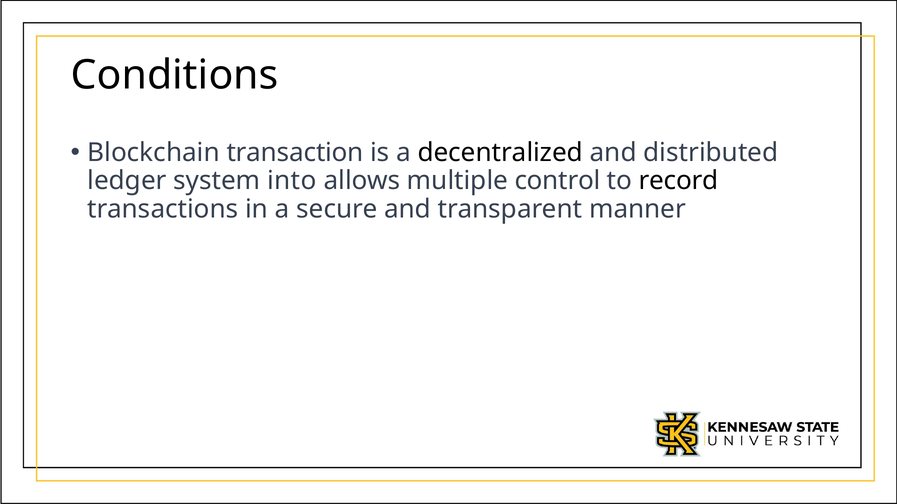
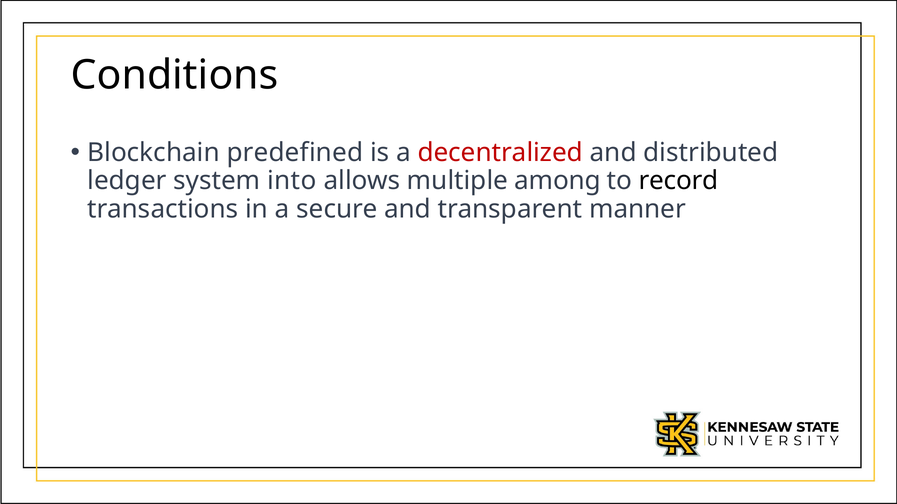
transaction: transaction -> predefined (295, 153)
decentralized colour: black -> red (500, 153)
control: control -> among (557, 181)
